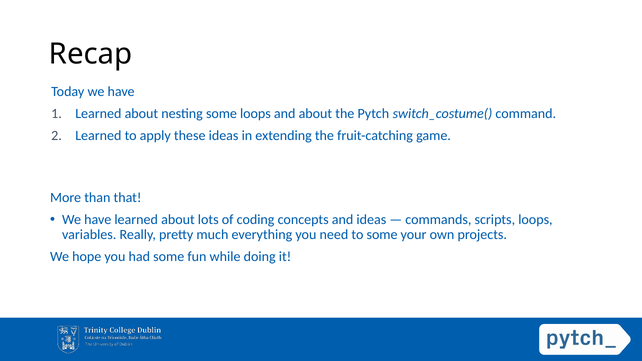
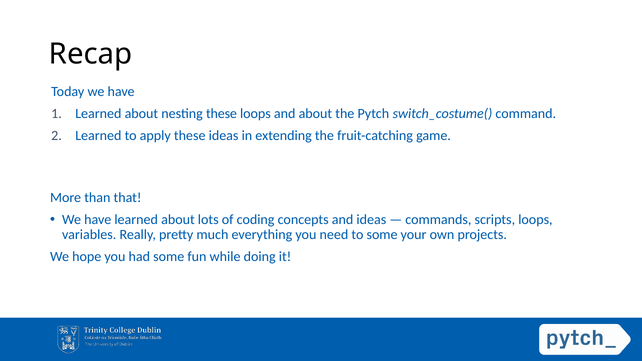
nesting some: some -> these (221, 114)
